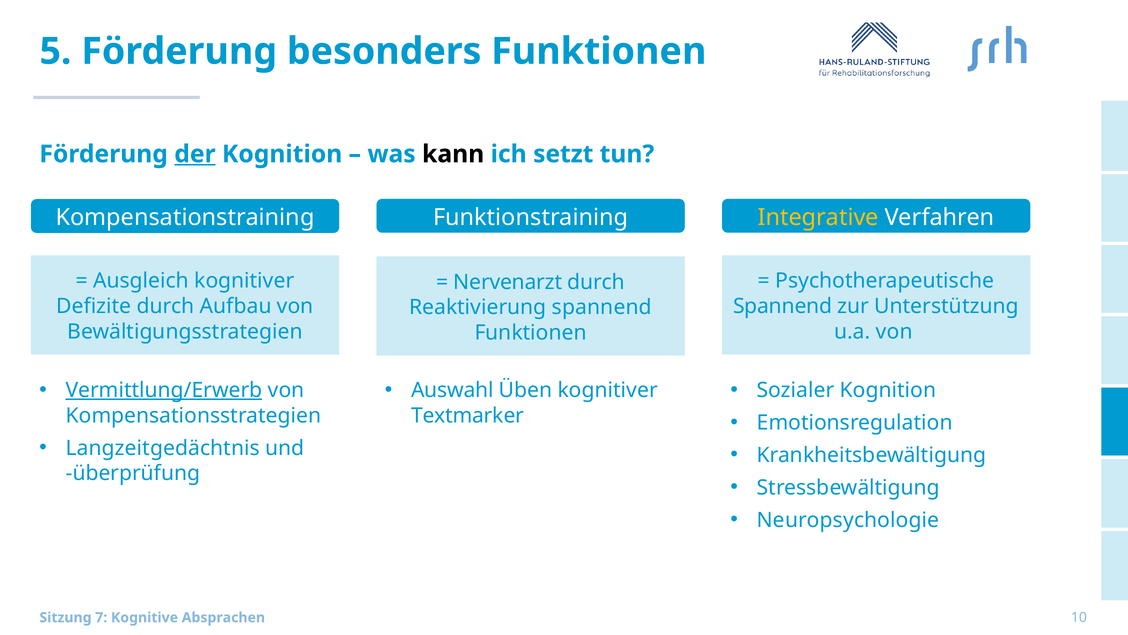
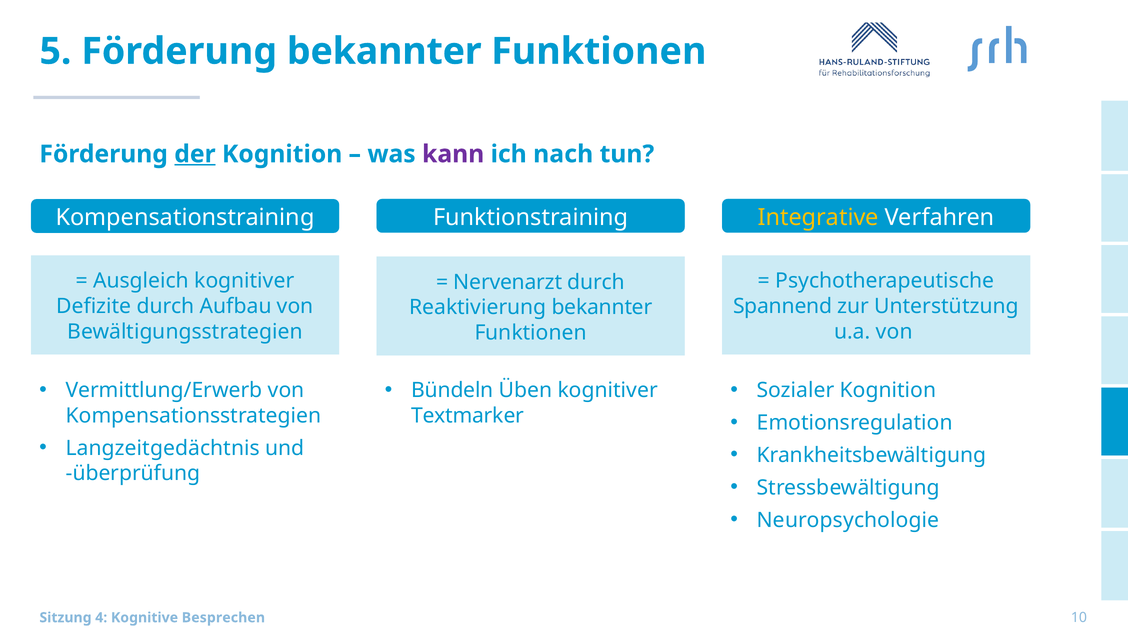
Förderung besonders: besonders -> bekannter (384, 51)
kann colour: black -> purple (453, 154)
setzt: setzt -> nach (563, 154)
Reaktivierung spannend: spannend -> bekannter (602, 307)
Vermittlung/Erwerb underline: present -> none (164, 390)
Auswahl: Auswahl -> Bündeln (452, 390)
7: 7 -> 4 (101, 617)
Absprachen: Absprachen -> Besprechen (223, 617)
